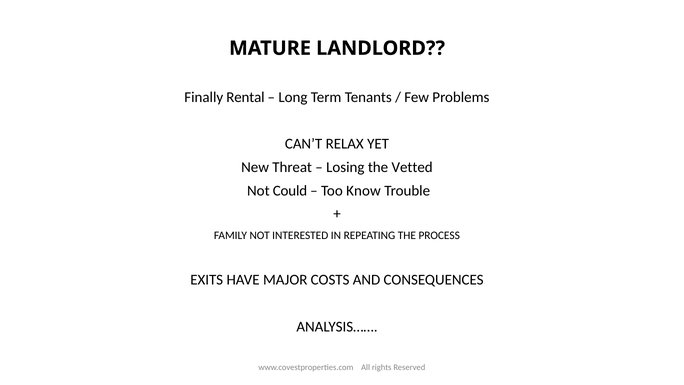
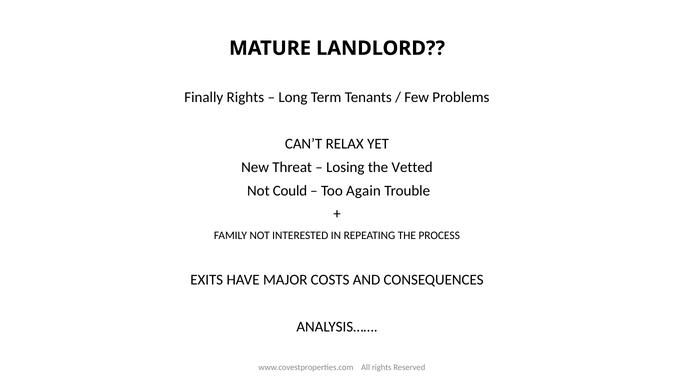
Finally Rental: Rental -> Rights (245, 97)
Know: Know -> Again (363, 190)
